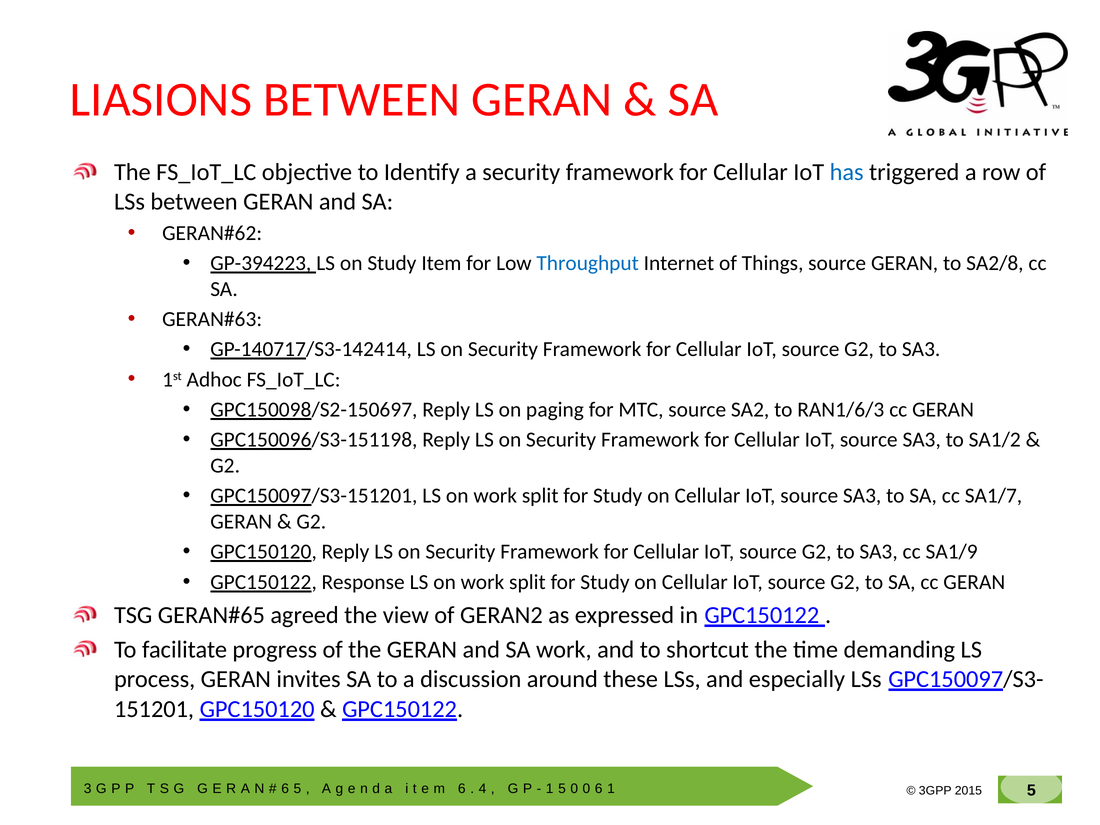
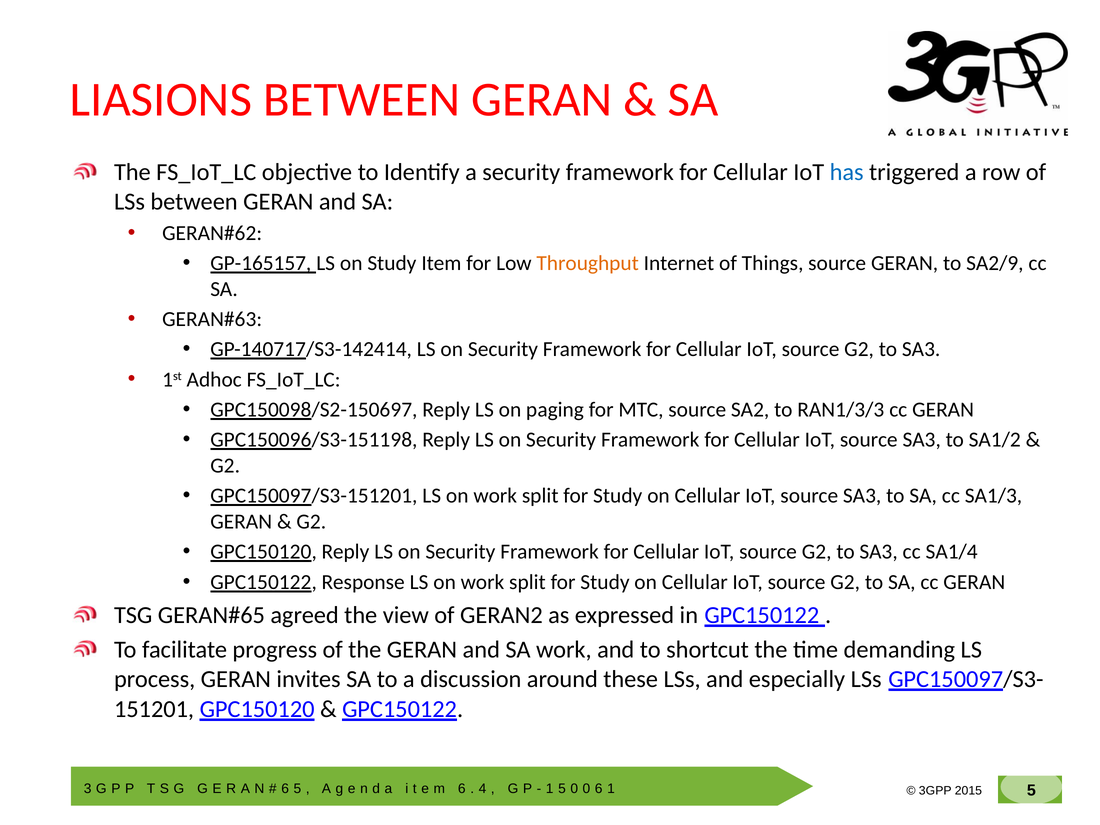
GP-394223: GP-394223 -> GP-165157 (261, 263)
Throughput colour: blue -> orange (588, 263)
SA2/8: SA2/8 -> SA2/9 (995, 263)
RAN1/6/3: RAN1/6/3 -> RAN1/3/3 (841, 409)
SA1/7: SA1/7 -> SA1/3 (993, 496)
SA1/9: SA1/9 -> SA1/4 (952, 552)
